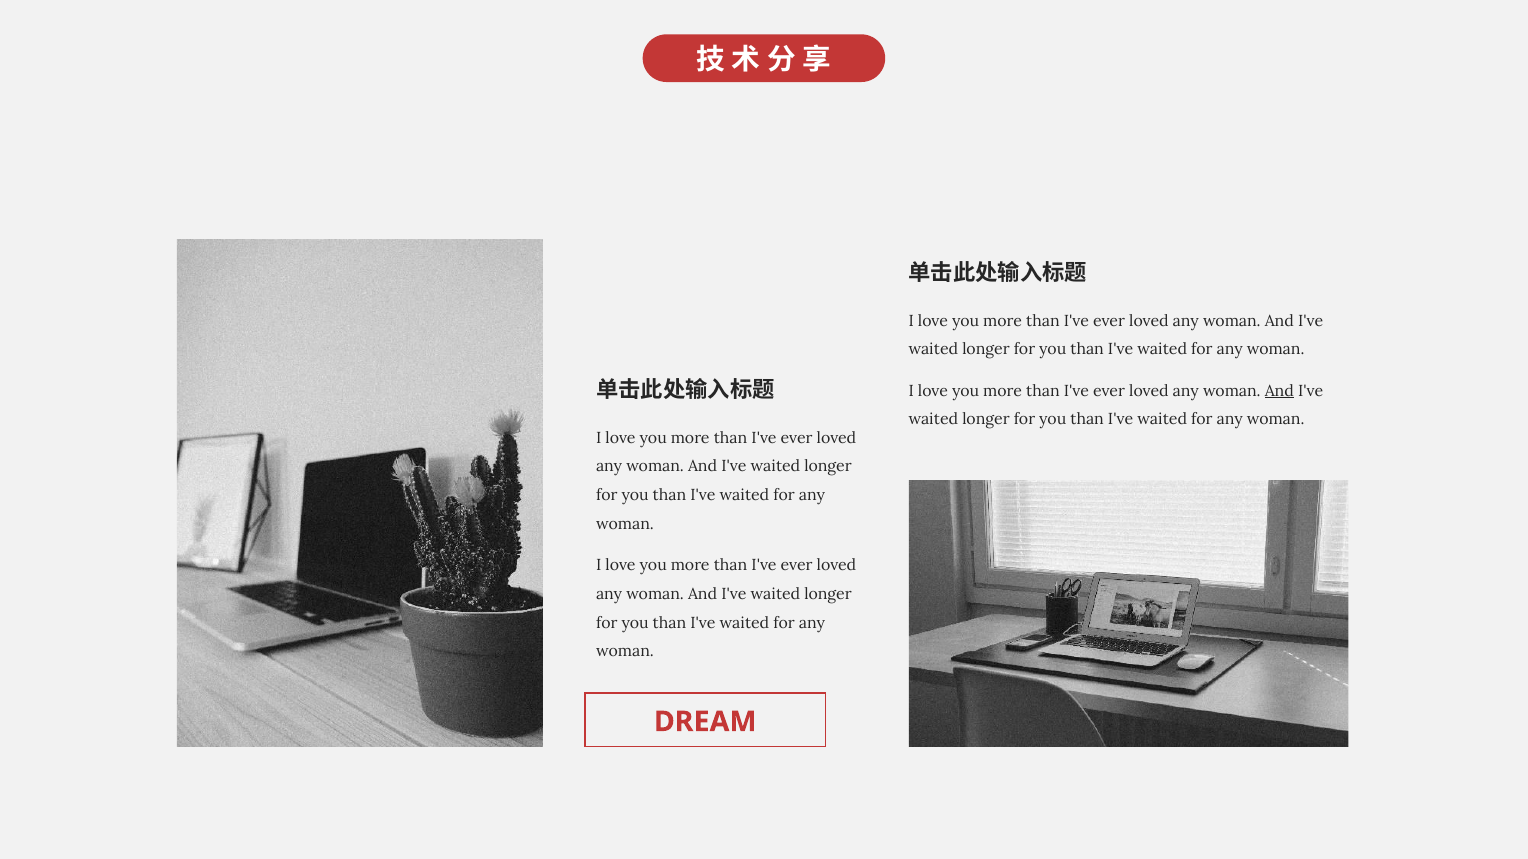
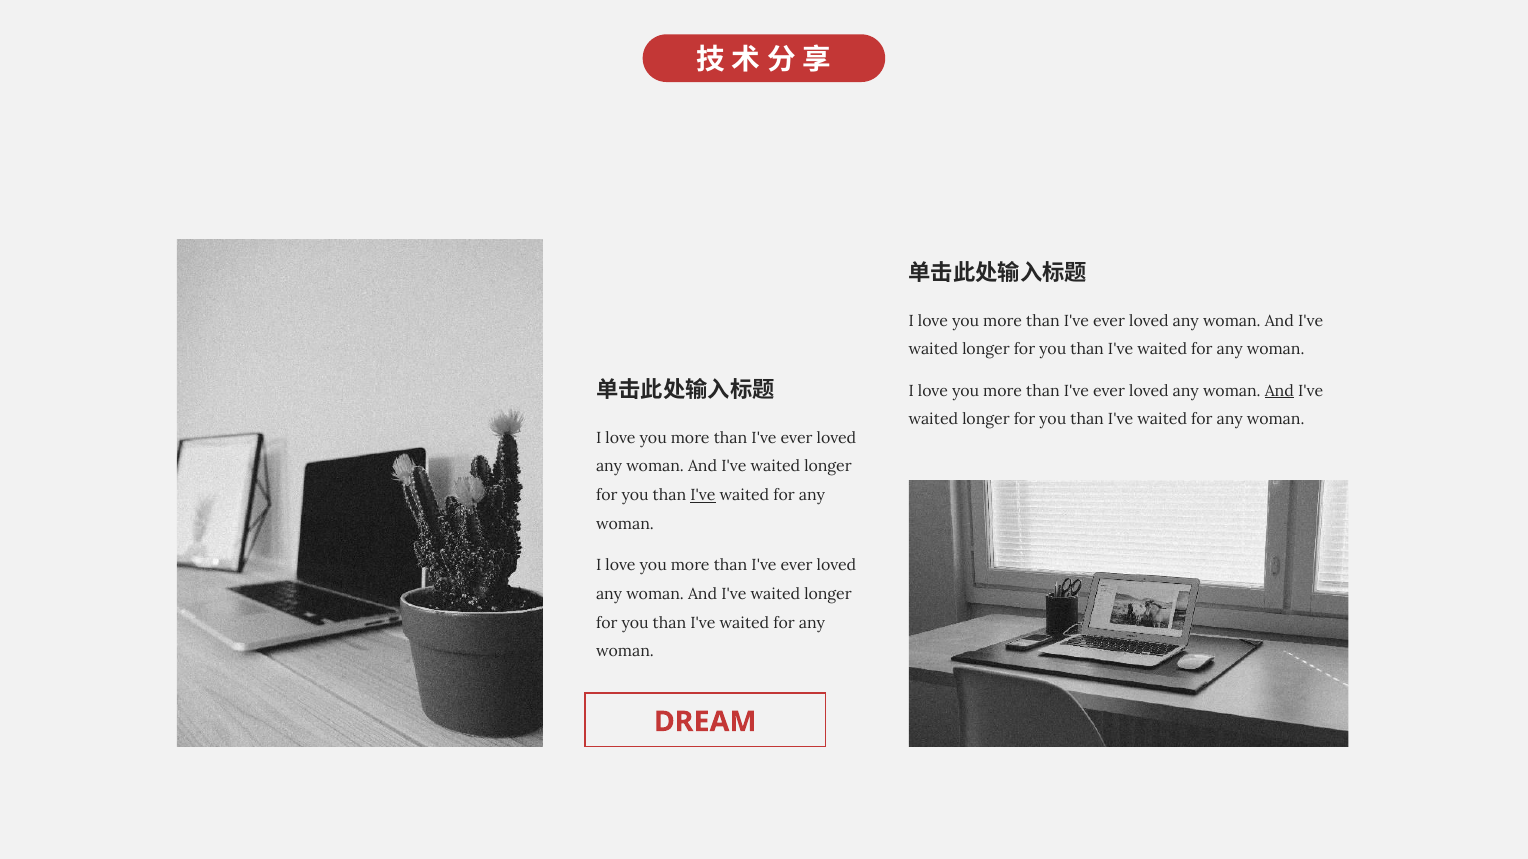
I've underline: none -> present (703, 496)
